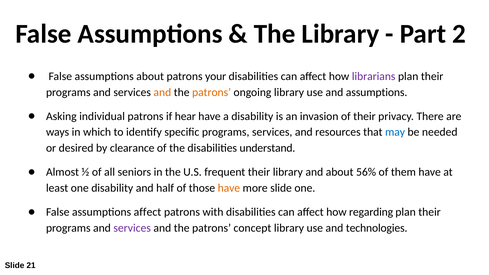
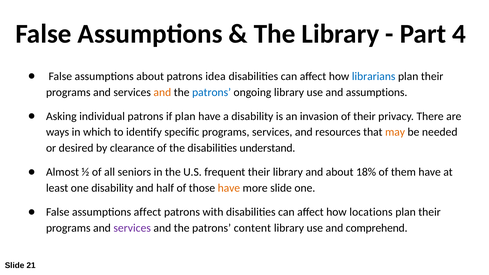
2: 2 -> 4 (459, 34)
your: your -> idea (216, 76)
librarians colour: purple -> blue (374, 76)
patrons colour: orange -> blue (212, 92)
if hear: hear -> plan (185, 116)
may colour: blue -> orange (395, 132)
56%: 56% -> 18% (366, 172)
regarding: regarding -> locations (371, 212)
concept: concept -> content (252, 228)
technologies: technologies -> comprehend (377, 228)
